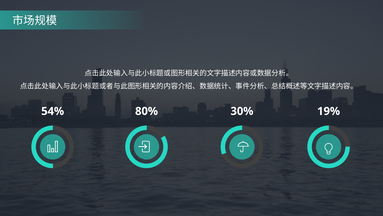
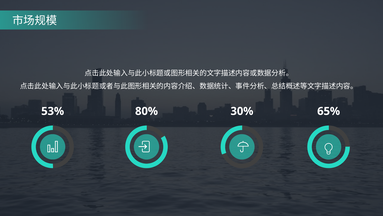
54%: 54% -> 53% (53, 111)
19%: 19% -> 65% (329, 111)
